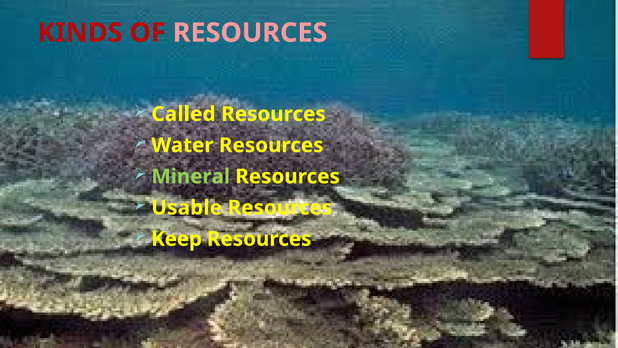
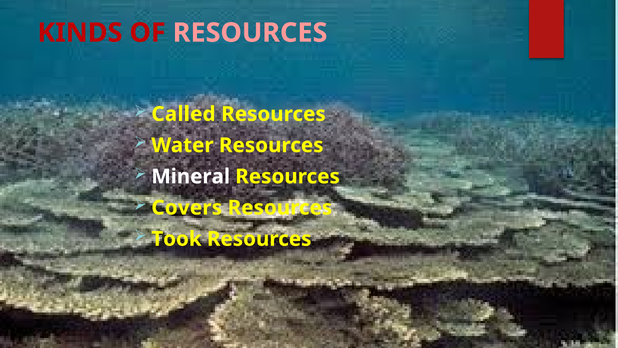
Mineral colour: light green -> white (191, 176)
Usable: Usable -> Covers (187, 208)
Keep: Keep -> Took (176, 239)
